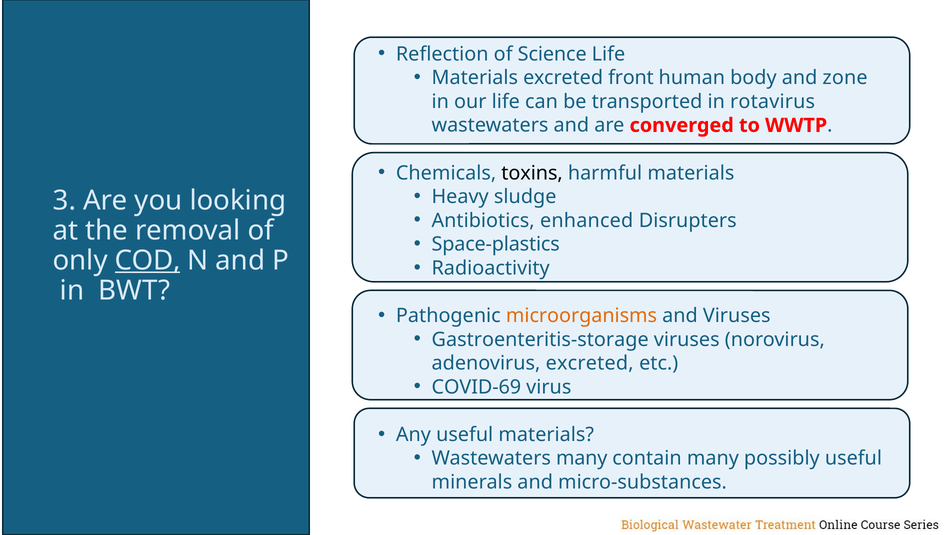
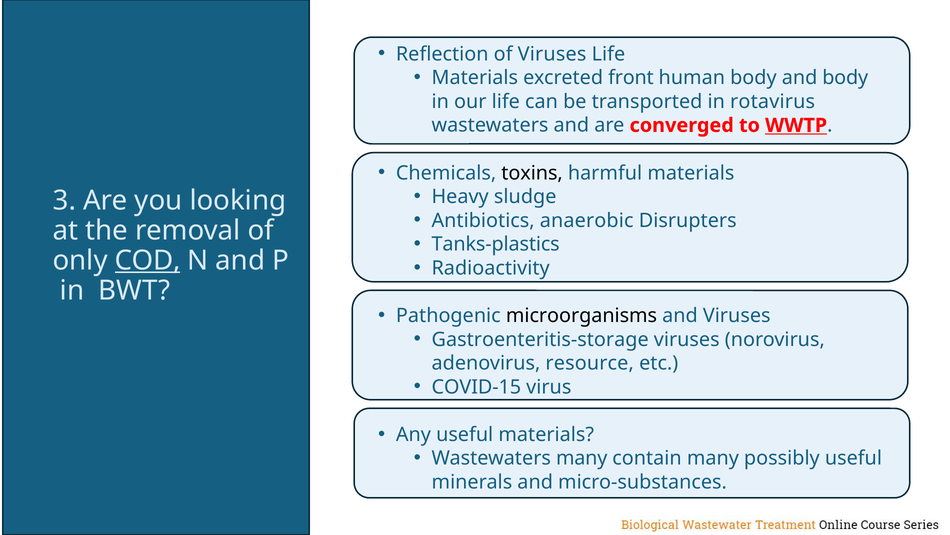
of Science: Science -> Viruses (552, 54)
and zone: zone -> body (845, 78)
WWTP underline: none -> present (796, 125)
enhanced: enhanced -> anaerobic (587, 220)
Space-plastics: Space-plastics -> Tanks-plastics (496, 244)
microorganisms colour: orange -> black (582, 315)
adenovirus excreted: excreted -> resource (590, 363)
COVID-69: COVID-69 -> COVID-15 (476, 387)
